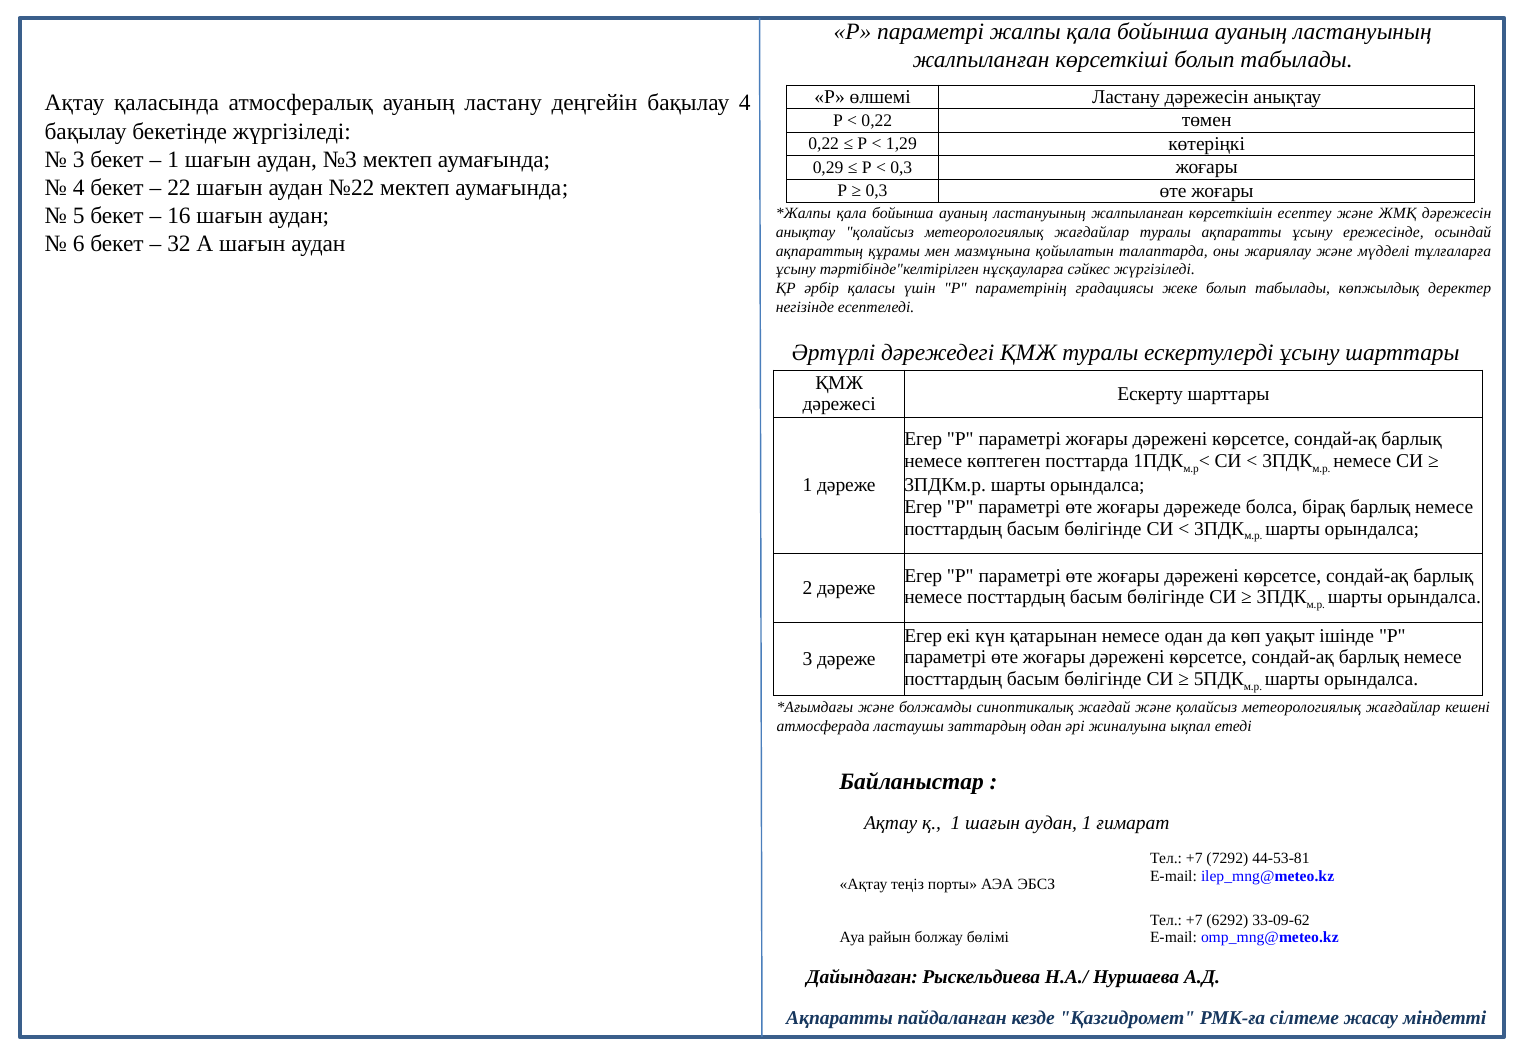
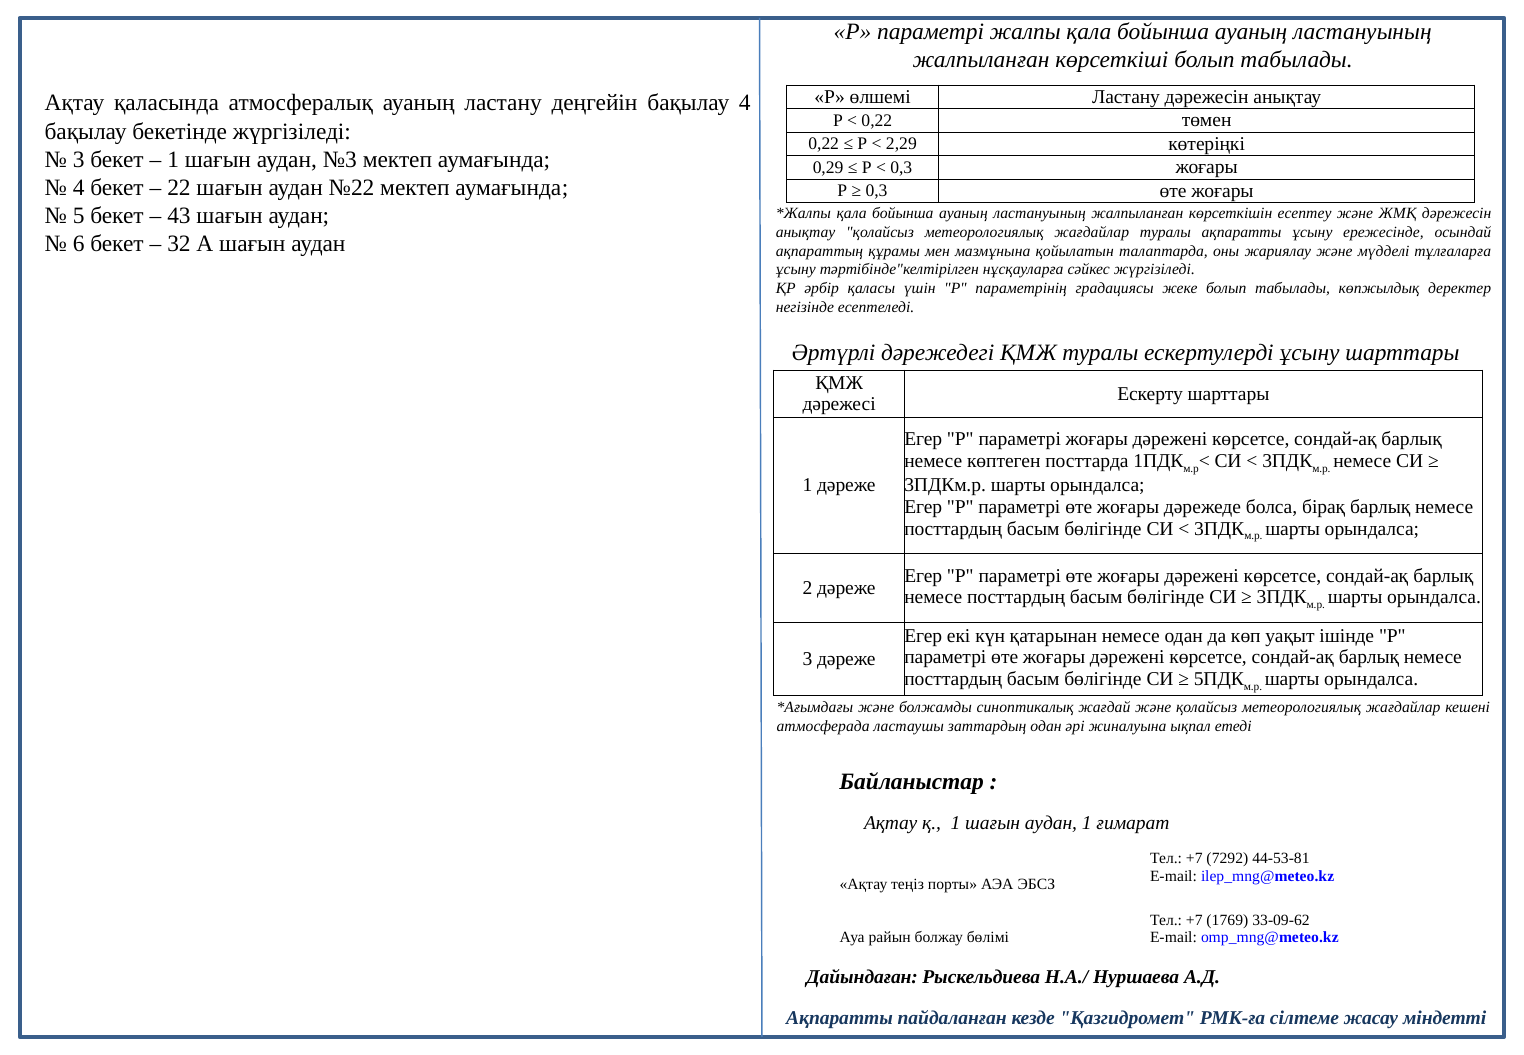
1,29: 1,29 -> 2,29 (901, 144)
16: 16 -> 43 (179, 216)
6292: 6292 -> 1769 (1227, 920)
